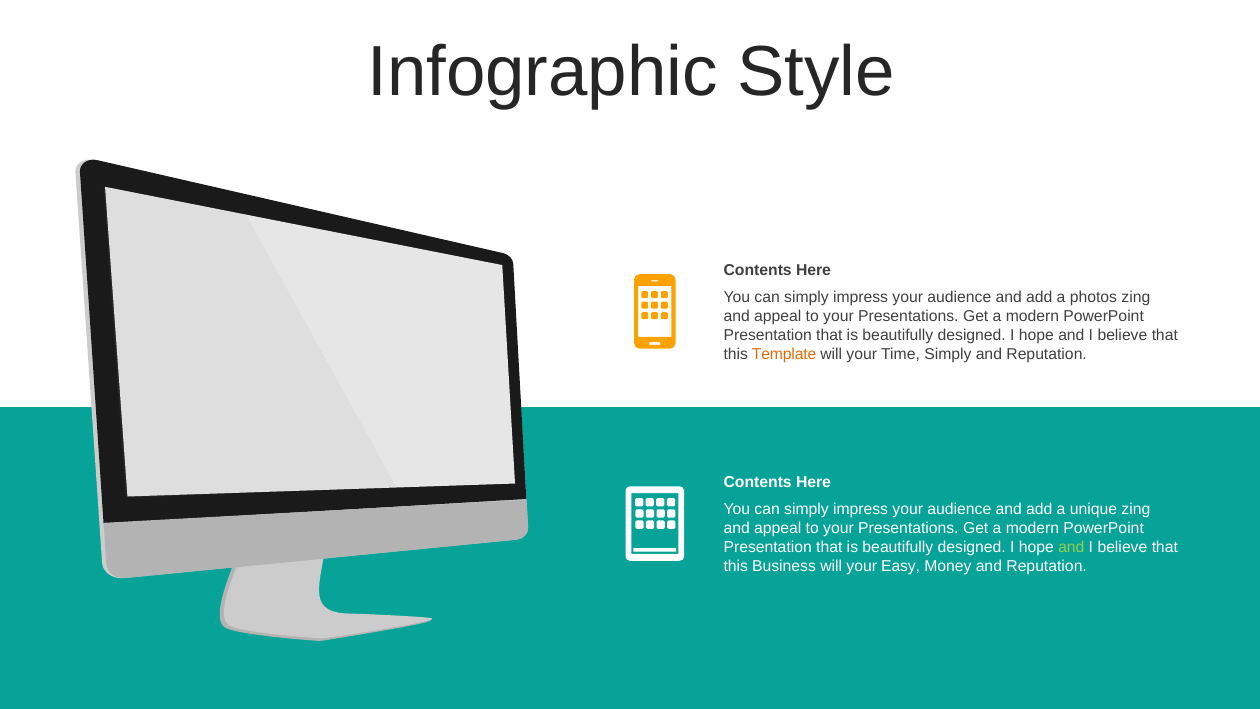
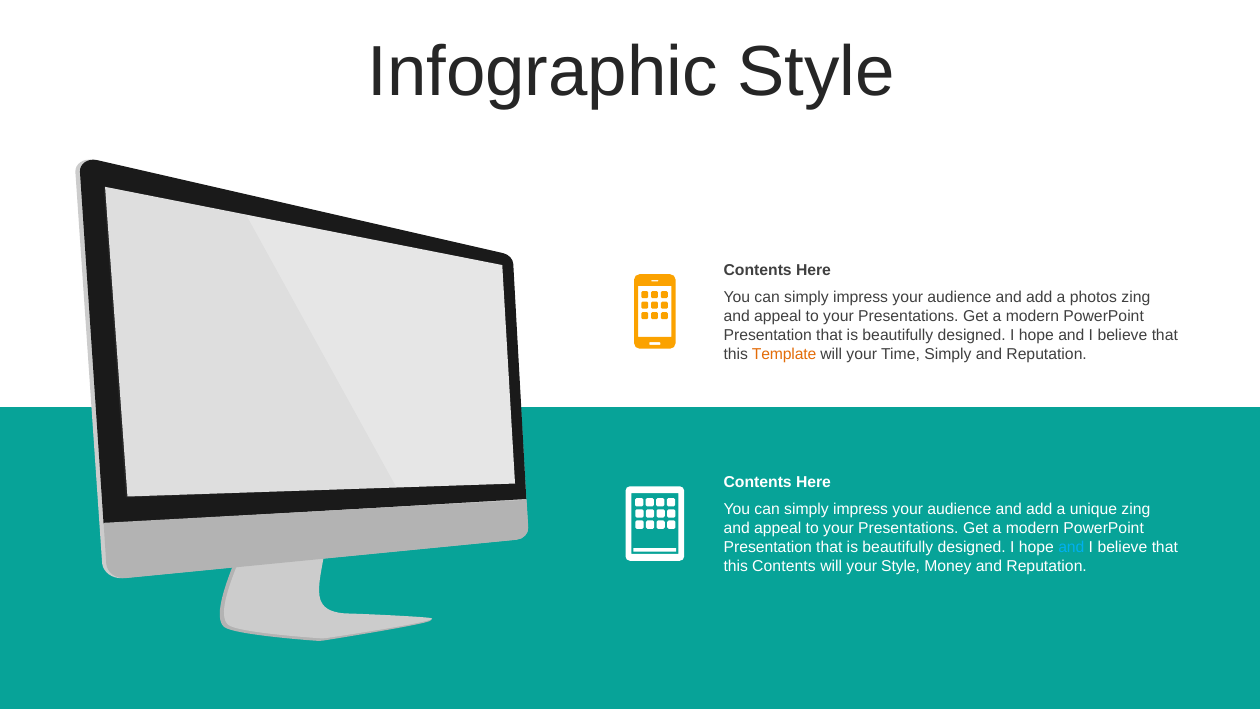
and colour: light green -> light blue (1071, 547)
this Business: Business -> Contents (784, 566)
your Easy: Easy -> Style (901, 566)
